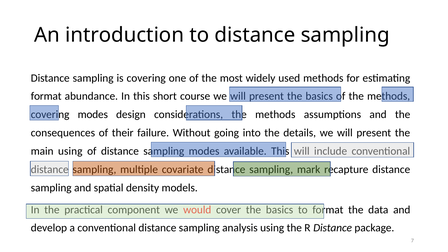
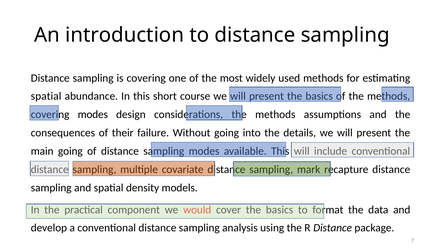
format: format -> spatial (46, 96)
main using: using -> going (70, 151)
